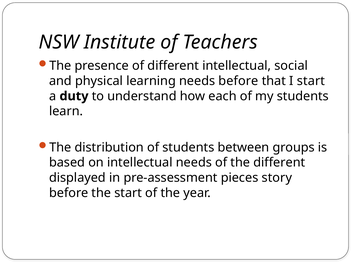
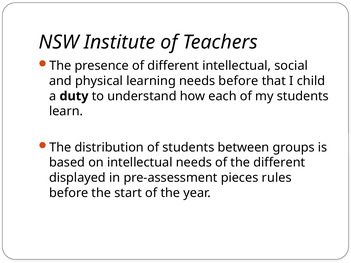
I start: start -> child (311, 81)
story: story -> rules (277, 178)
